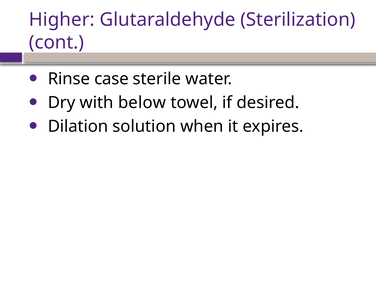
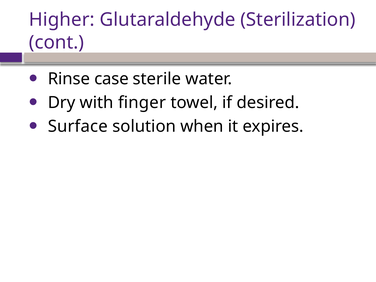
below: below -> finger (142, 103)
Dilation: Dilation -> Surface (78, 126)
